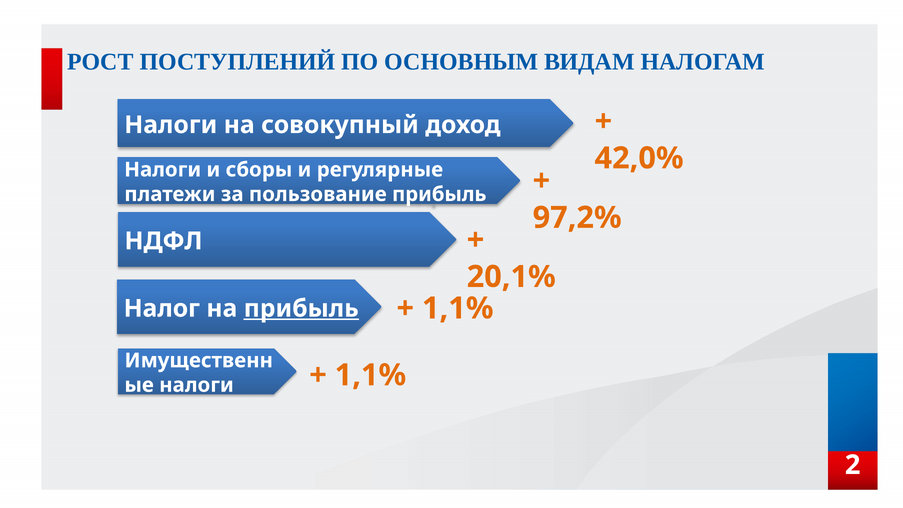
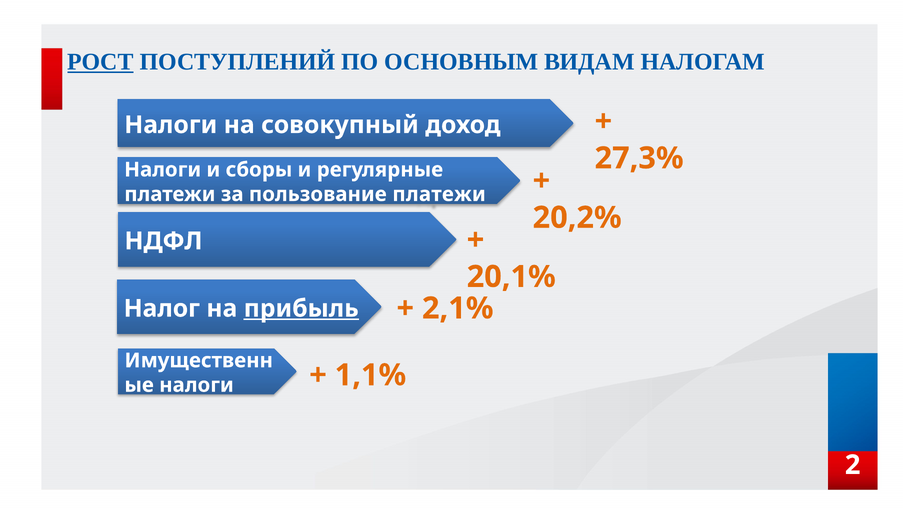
РОСТ underline: none -> present (100, 62)
42,0%: 42,0% -> 27,3% (639, 158)
пользование прибыль: прибыль -> платежи (439, 194)
97,2%: 97,2% -> 20,2% (577, 218)
1,1%: 1,1% -> 2,1% (458, 308)
